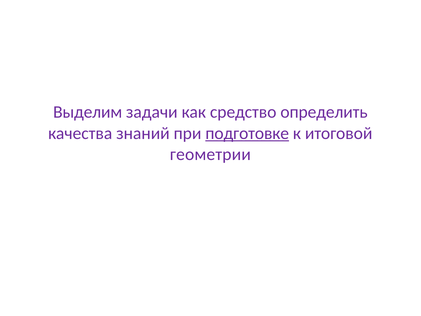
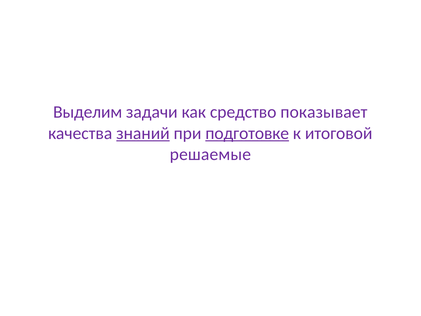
определить: определить -> показывает (324, 112)
знаний underline: none -> present (143, 133)
геометрии: геометрии -> решаемые (210, 154)
